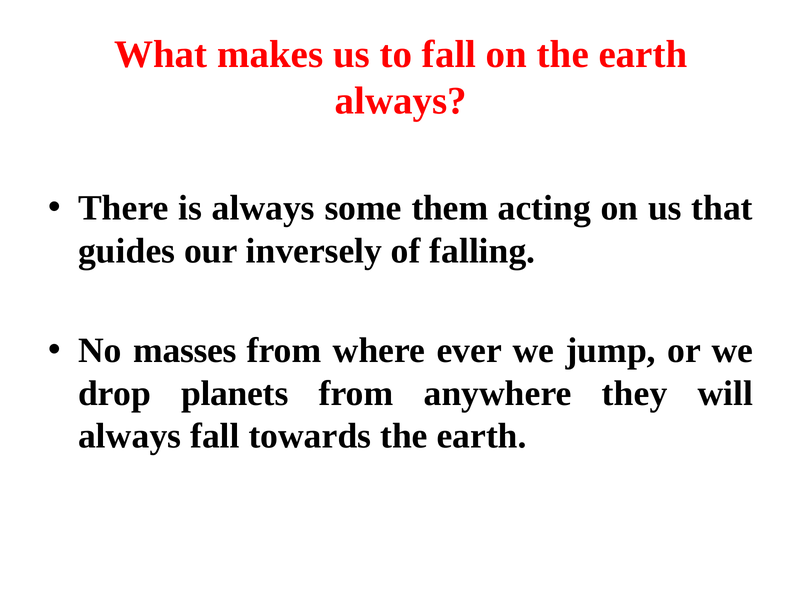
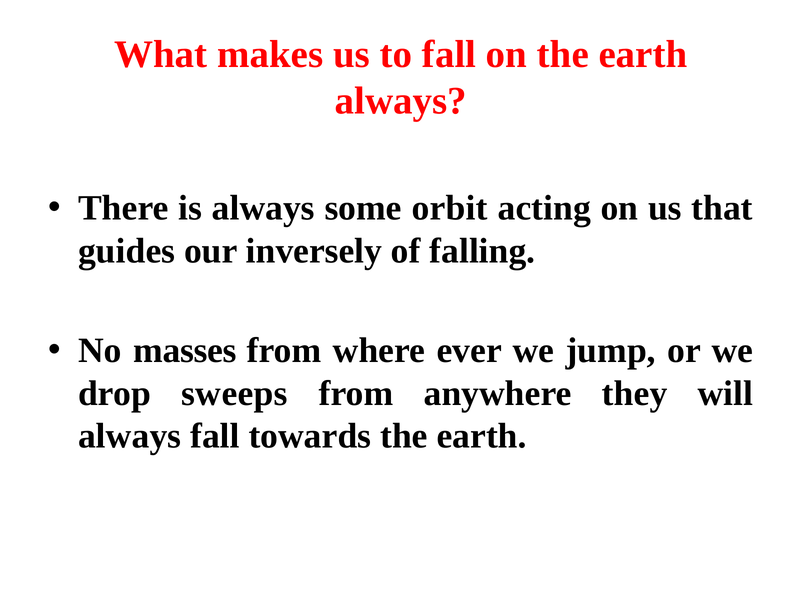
them: them -> orbit (450, 208)
planets: planets -> sweeps (235, 394)
